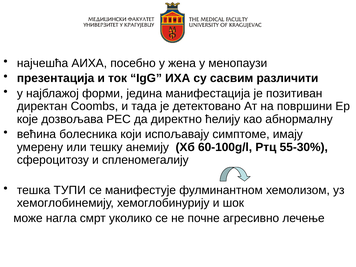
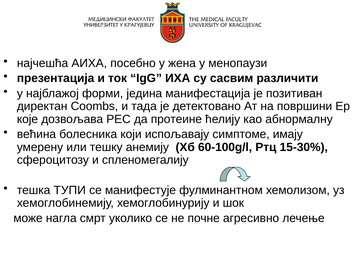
директно: директно -> протеине (176, 119)
55-30%: 55-30% -> 15-30% (304, 147)
